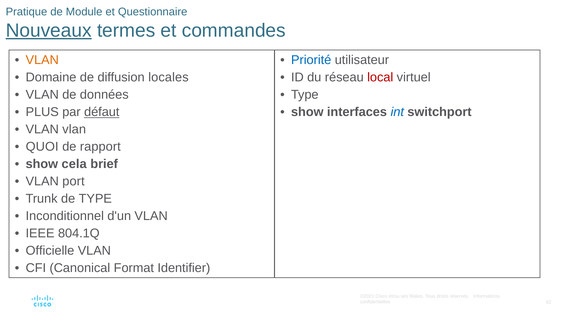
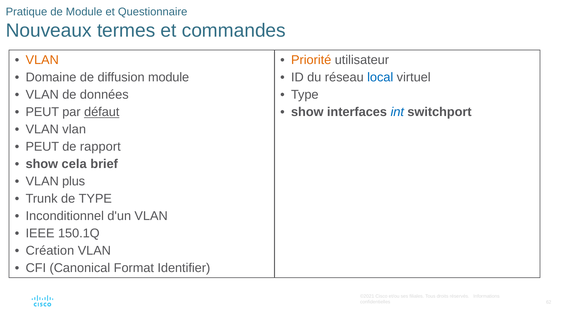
Nouveaux underline: present -> none (49, 30)
Priorité colour: blue -> orange (311, 60)
diffusion locales: locales -> module (169, 78)
local colour: red -> blue (380, 78)
PLUS: PLUS -> PEUT (42, 112)
QUOI: QUOI -> PEUT (42, 147)
port: port -> plus (74, 182)
804.1Q: 804.1Q -> 150.1Q (79, 234)
Officielle: Officielle -> Création (50, 251)
